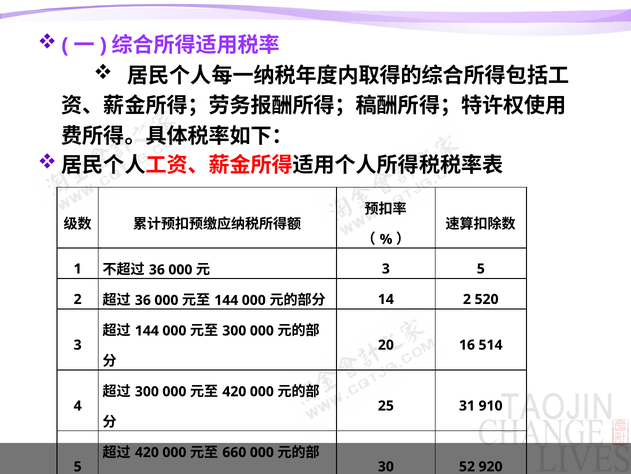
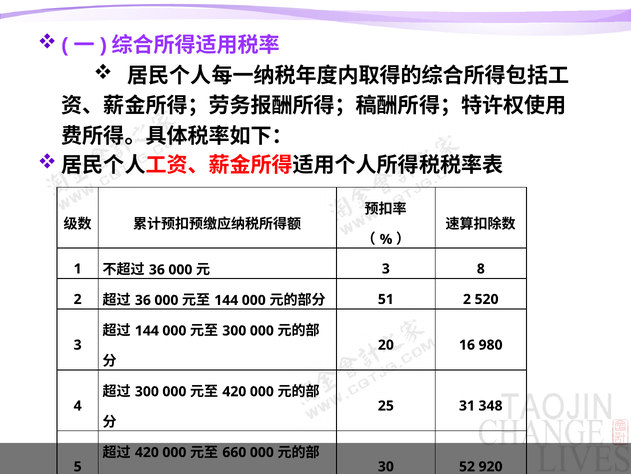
3 5: 5 -> 8 (481, 268)
14: 14 -> 51 (386, 299)
514: 514 -> 980 (491, 344)
910: 910 -> 348 (491, 405)
